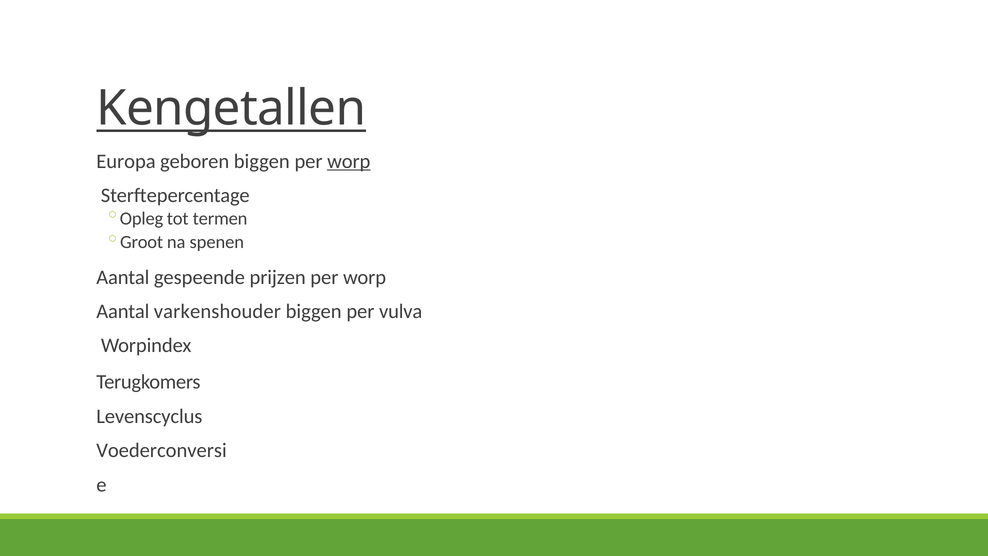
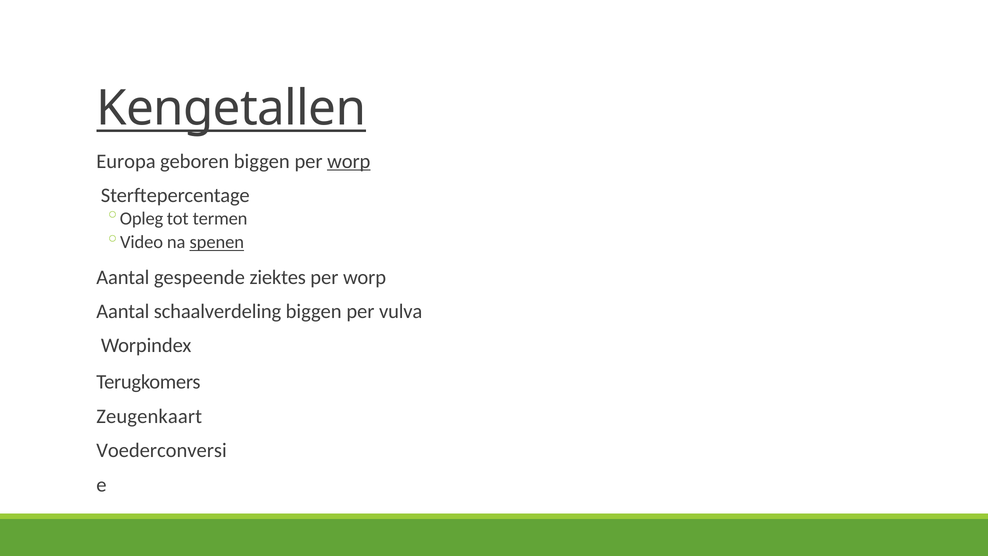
Groot: Groot -> Video (142, 242)
spenen underline: none -> present (217, 242)
prijzen: prijzen -> ziektes (278, 277)
varkenshouder: varkenshouder -> schaalverdeling (218, 311)
Levenscyclus: Levenscyclus -> Zeugenkaart (149, 416)
